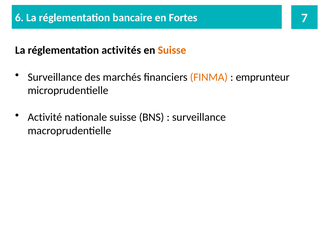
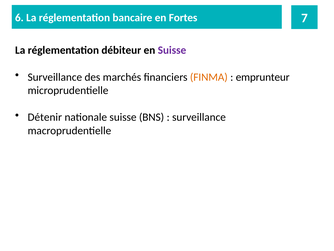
activités: activités -> débiteur (121, 50)
Suisse colour: orange -> purple (172, 50)
Activité: Activité -> Détenir (45, 117)
